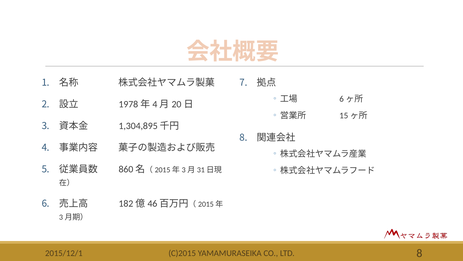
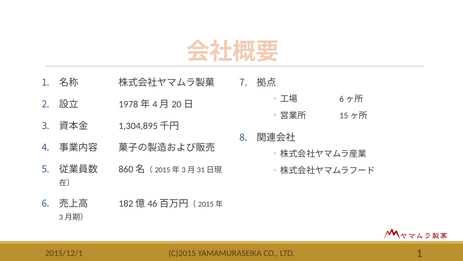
LTD 8: 8 -> 1 (419, 253)
